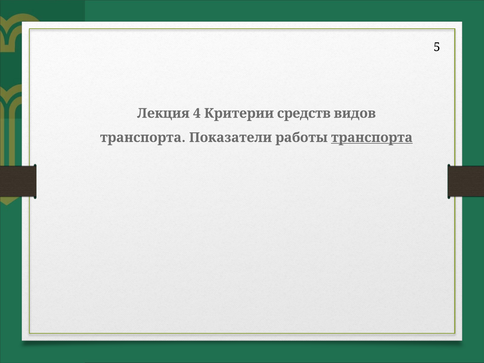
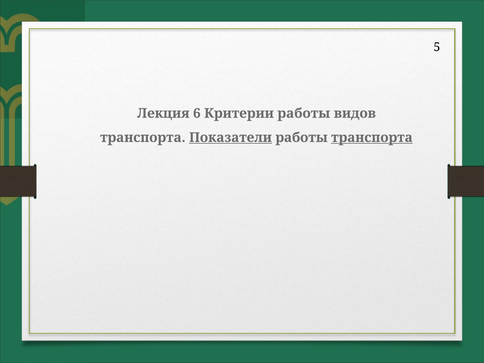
4: 4 -> 6 (197, 113)
Критерии средств: средств -> работы (304, 113)
Показатели underline: none -> present (230, 138)
